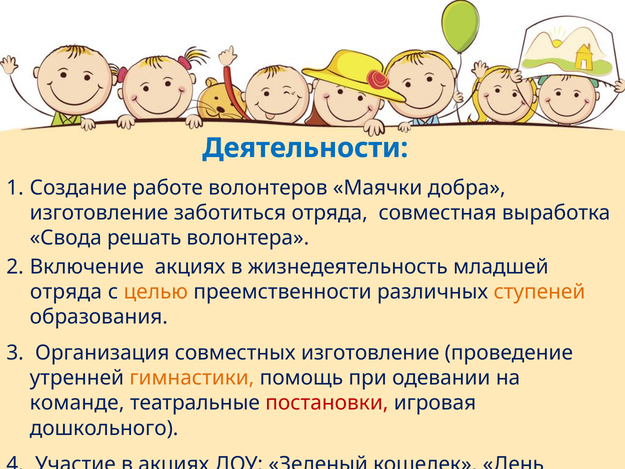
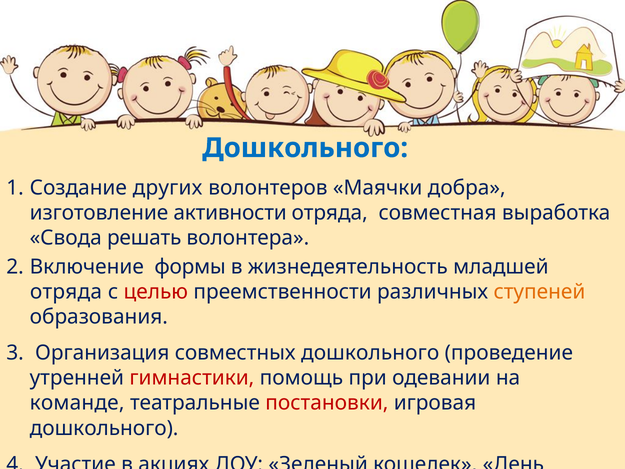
Деятельности: Деятельности -> Дошкольного (305, 148)
работе: работе -> других (168, 188)
заботиться: заботиться -> активности (230, 213)
Включение акциях: акциях -> формы (190, 267)
целью colour: orange -> red (156, 292)
совместных изготовление: изготовление -> дошкольного (370, 353)
гимнастики colour: orange -> red (192, 378)
